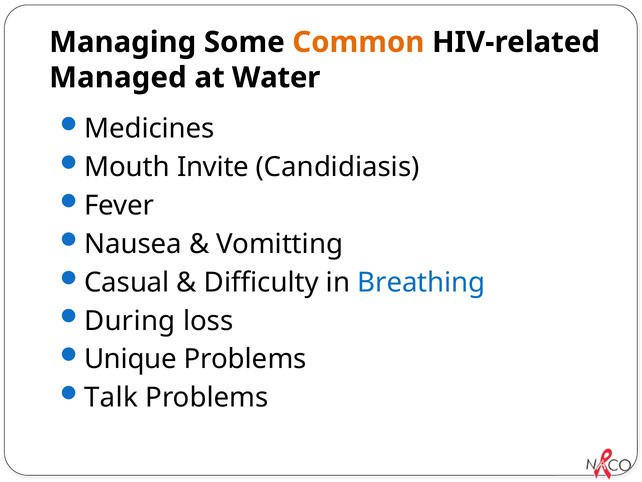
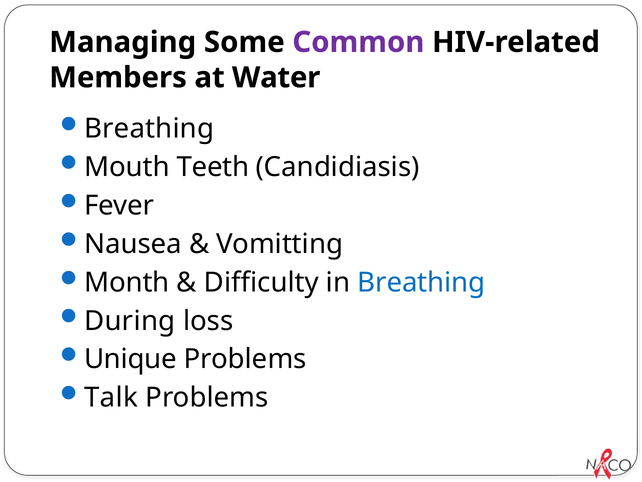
Common colour: orange -> purple (358, 42)
Managed: Managed -> Members (118, 77)
Medicines: Medicines -> Breathing (149, 129)
Invite: Invite -> Teeth (213, 167)
Casual: Casual -> Month (127, 282)
